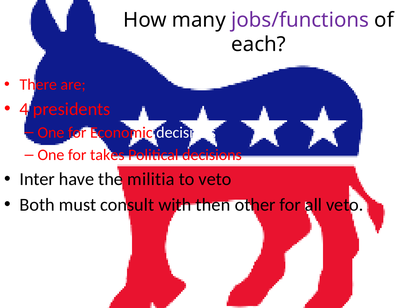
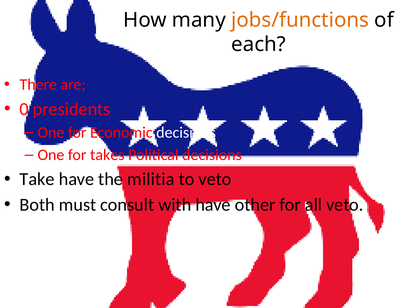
jobs/functions colour: purple -> orange (300, 20)
4: 4 -> 0 (24, 109)
Inter: Inter -> Take (37, 179)
with then: then -> have (213, 205)
